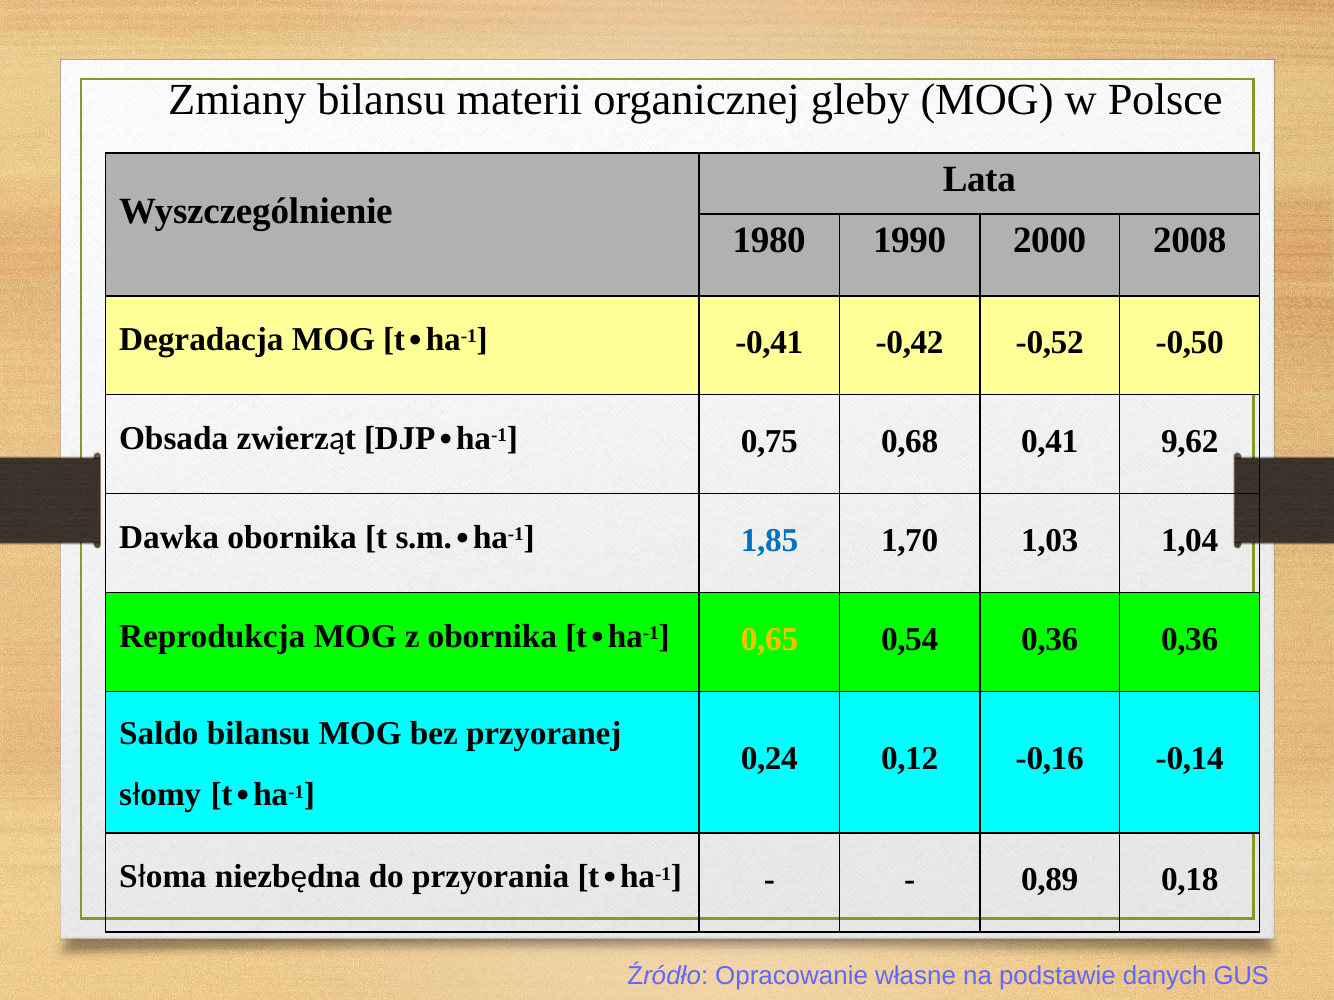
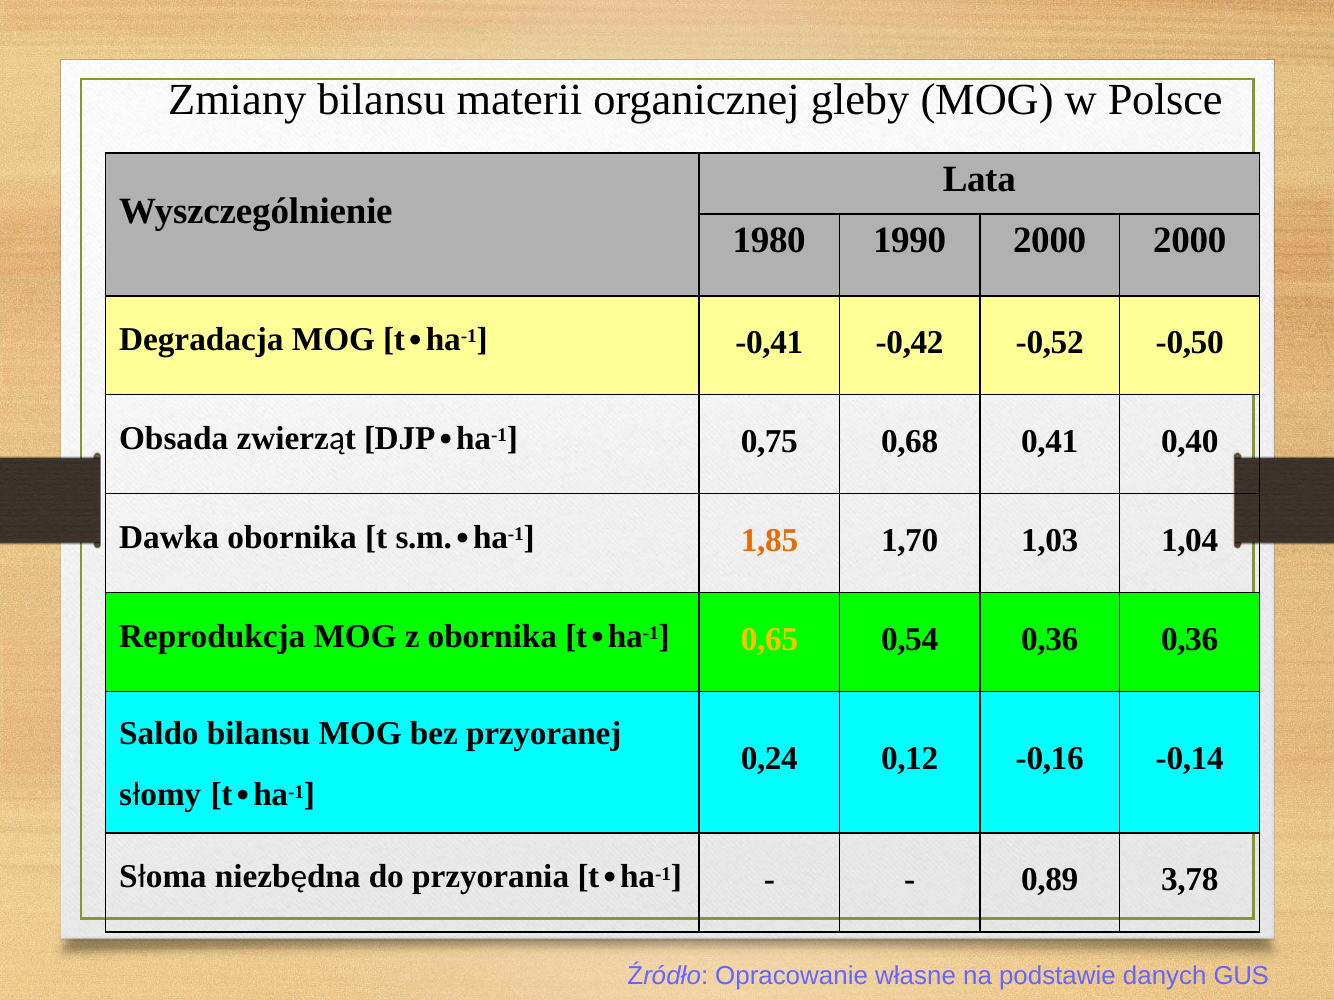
2000 2008: 2008 -> 2000 (1190, 240)
9,62: 9,62 -> 0,40 (1190, 442)
1,85 colour: blue -> orange (769, 541)
0,18: 0,18 -> 3,78 (1190, 880)
